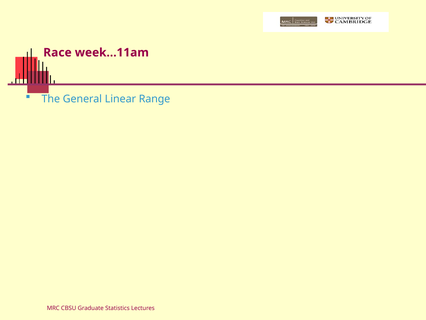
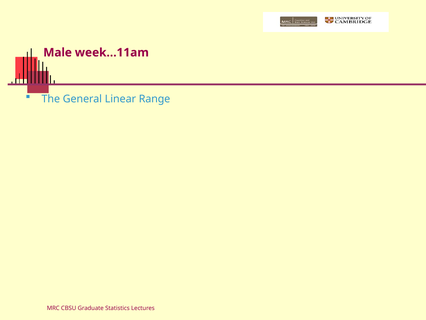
Race: Race -> Male (58, 52)
